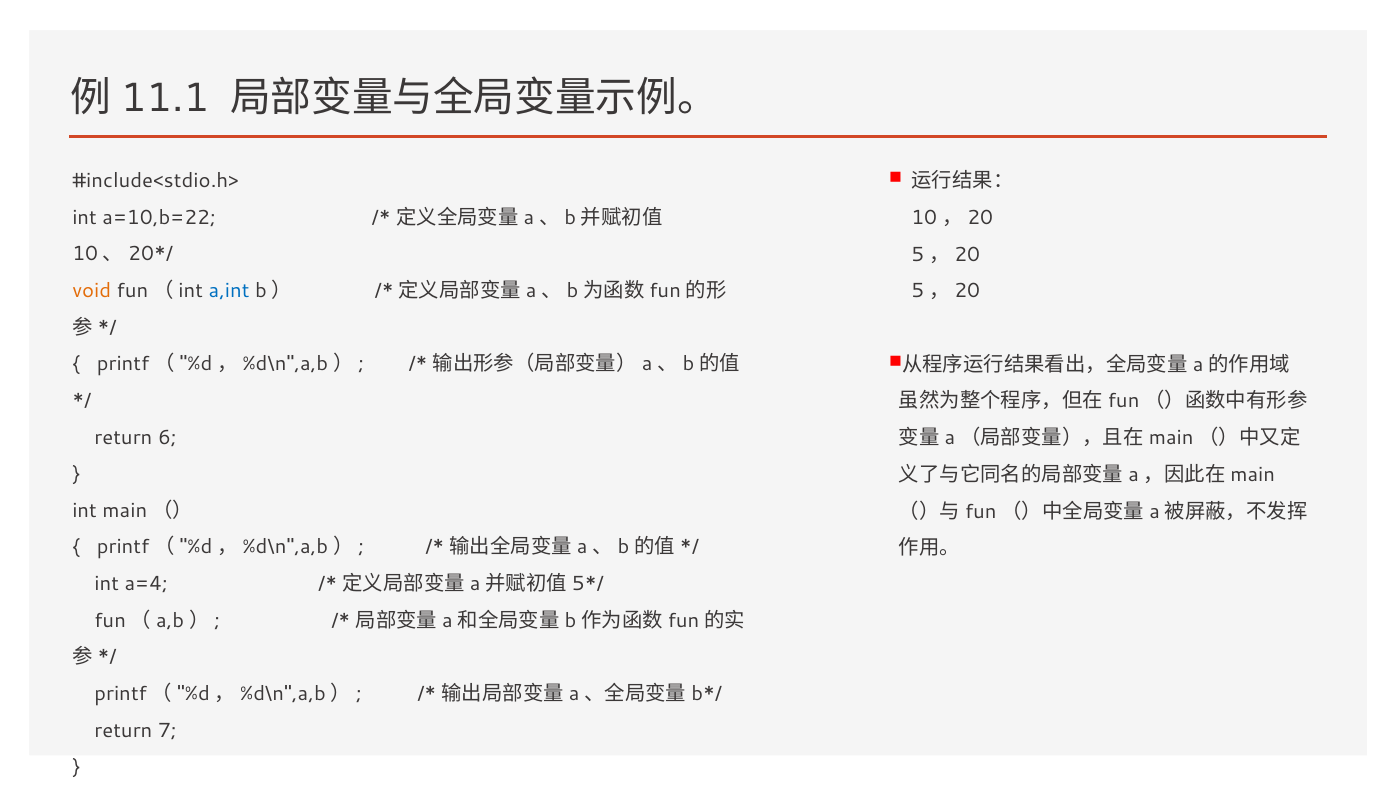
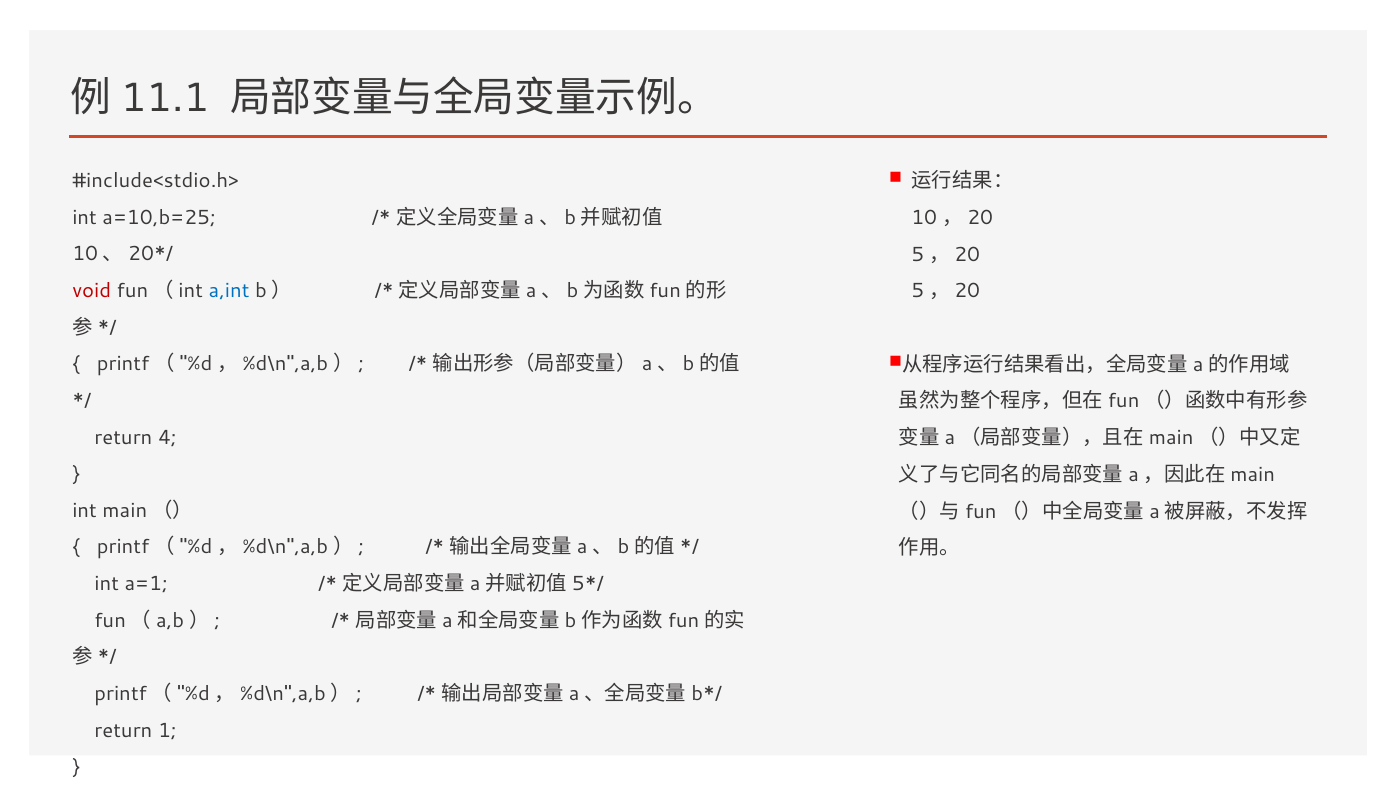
a=10,b=22: a=10,b=22 -> a=10,b=25 (159, 218)
void colour: orange -> red (92, 291)
6: 6 -> 4 (167, 437)
a=4: a=4 -> a=1 (146, 584)
7: 7 -> 1 (167, 731)
